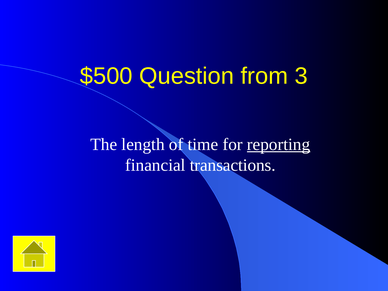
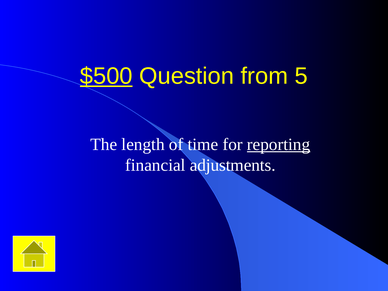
$500 underline: none -> present (106, 76)
3: 3 -> 5 (301, 76)
transactions: transactions -> adjustments (233, 165)
